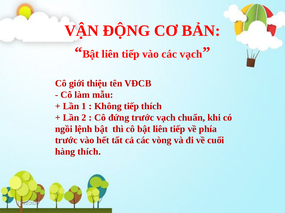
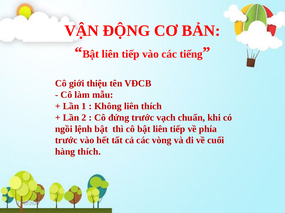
các vạch: vạch -> tiếng (191, 54)
Không tiếp: tiếp -> liên (131, 107)
